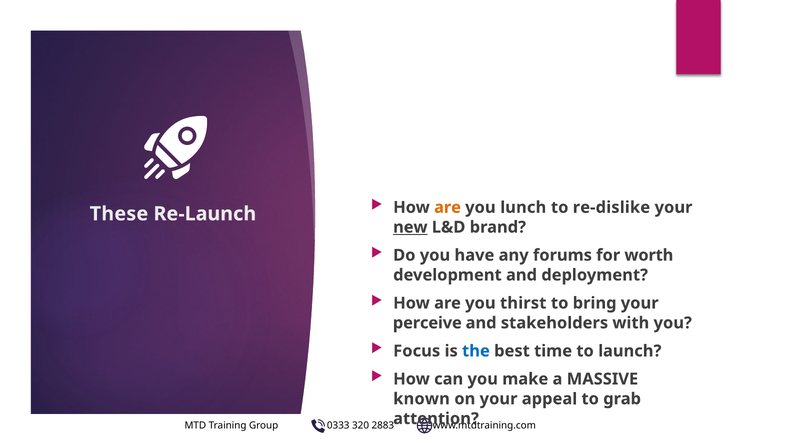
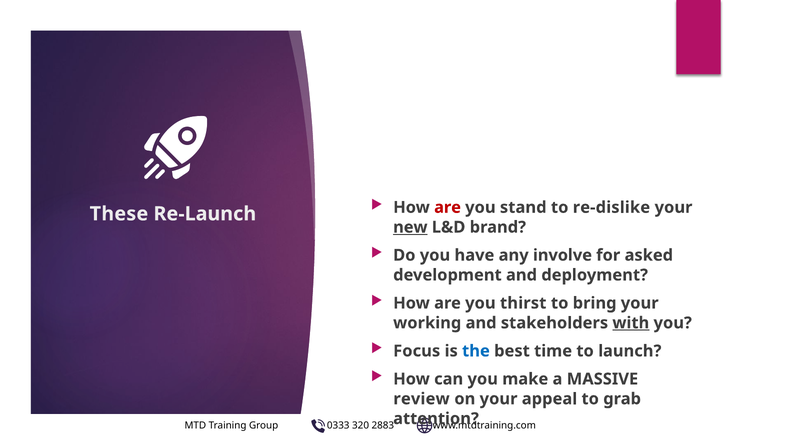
are colour: orange -> red (448, 207)
lunch: lunch -> stand (523, 207)
forums: forums -> involve (562, 255)
worth: worth -> asked (649, 255)
perceive: perceive -> working (427, 322)
with underline: none -> present (631, 322)
known: known -> review (422, 398)
